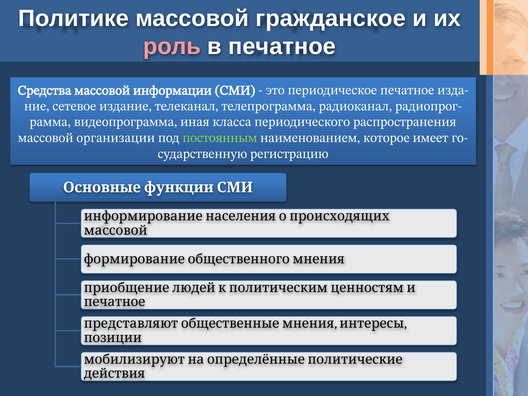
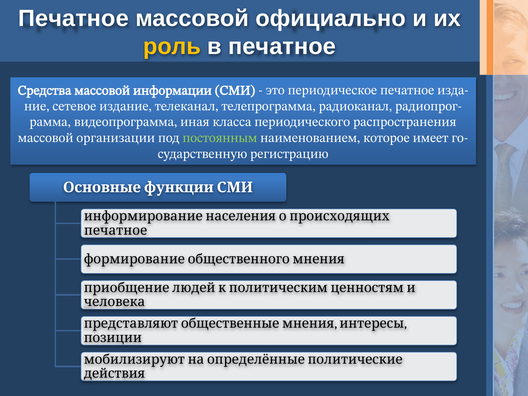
Политике: Политике -> Печатное (74, 18)
гражданское: гражданское -> официально (331, 18)
роль colour: pink -> yellow (172, 47)
массовой: массовой -> печатное (116, 230)
печатное: печатное -> человека (114, 302)
